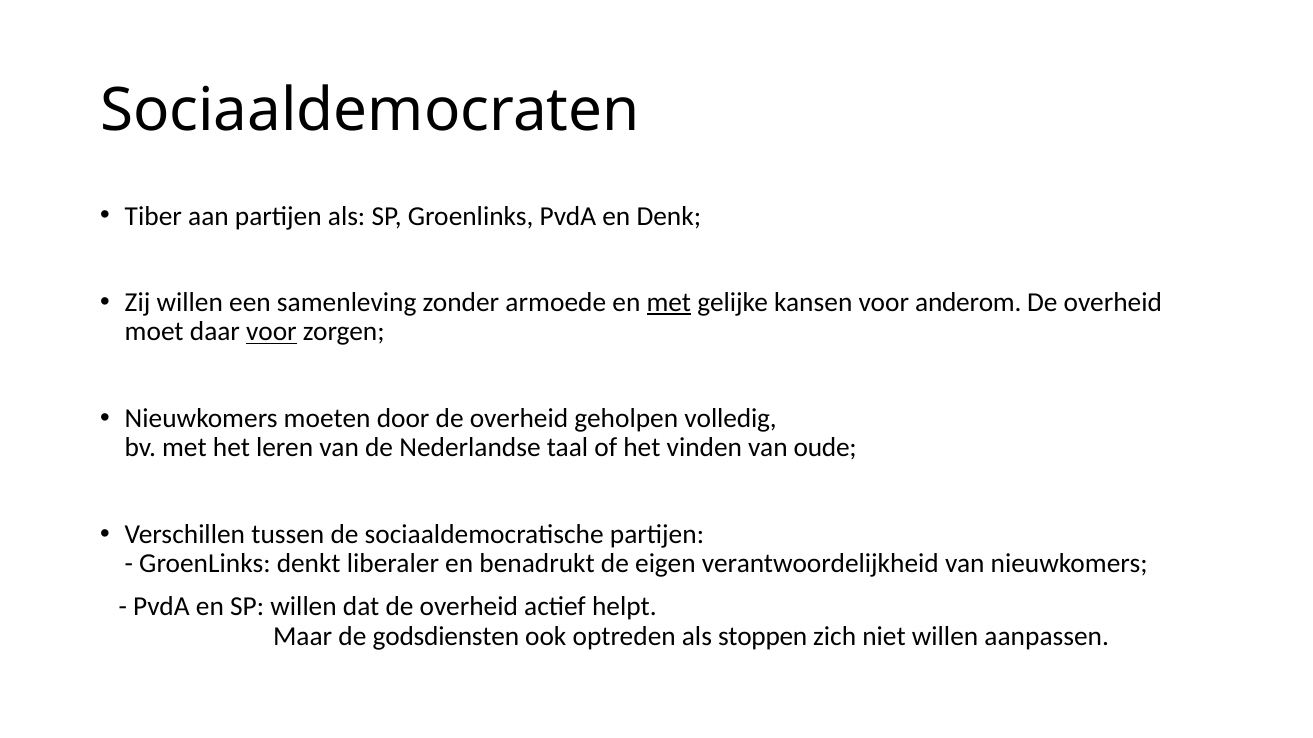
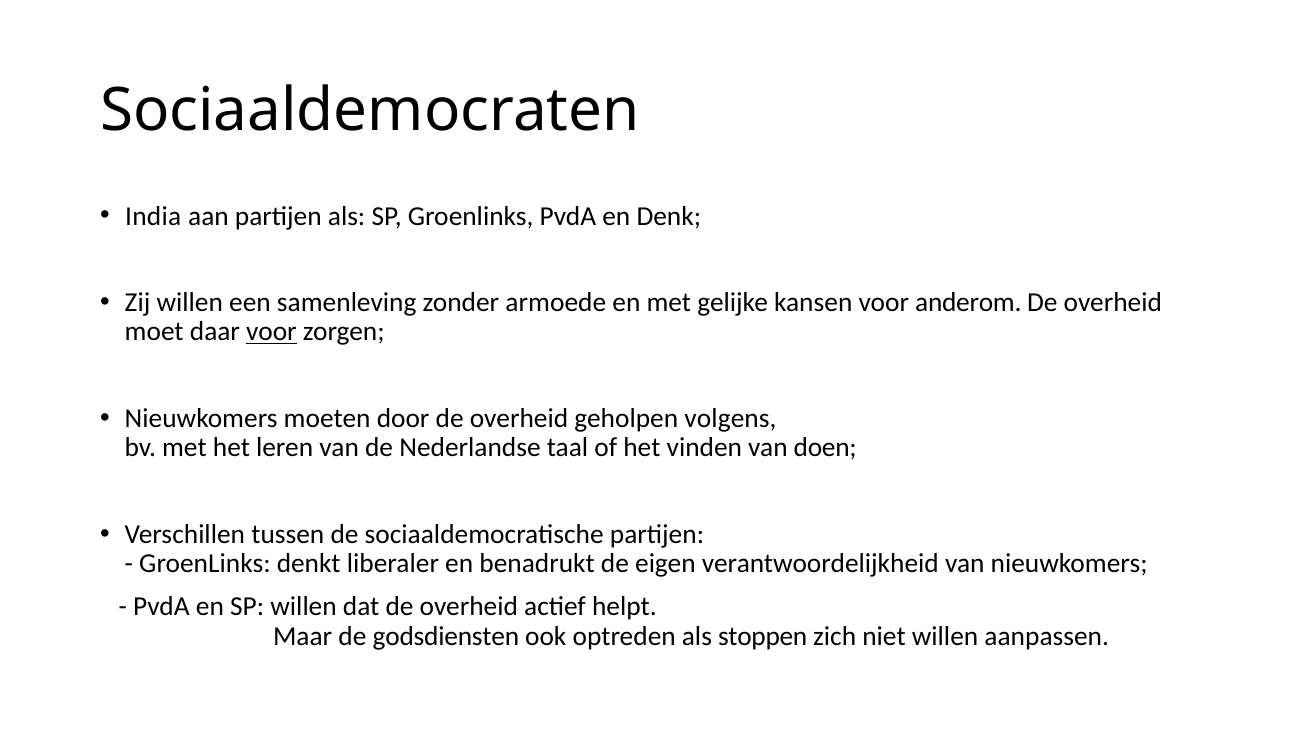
Tiber: Tiber -> India (153, 216)
met underline: present -> none (669, 303)
volledig: volledig -> volgens (731, 419)
oude: oude -> doen (825, 448)
